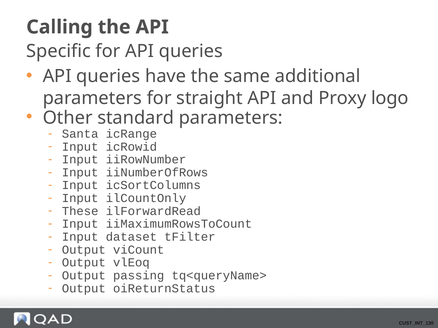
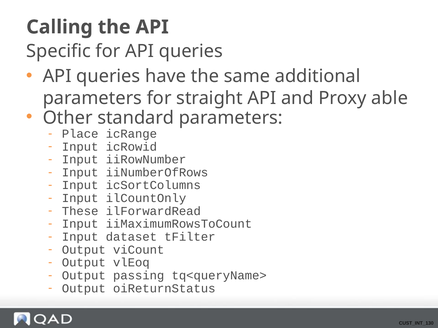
logo: logo -> able (390, 98)
Santa: Santa -> Place (80, 134)
